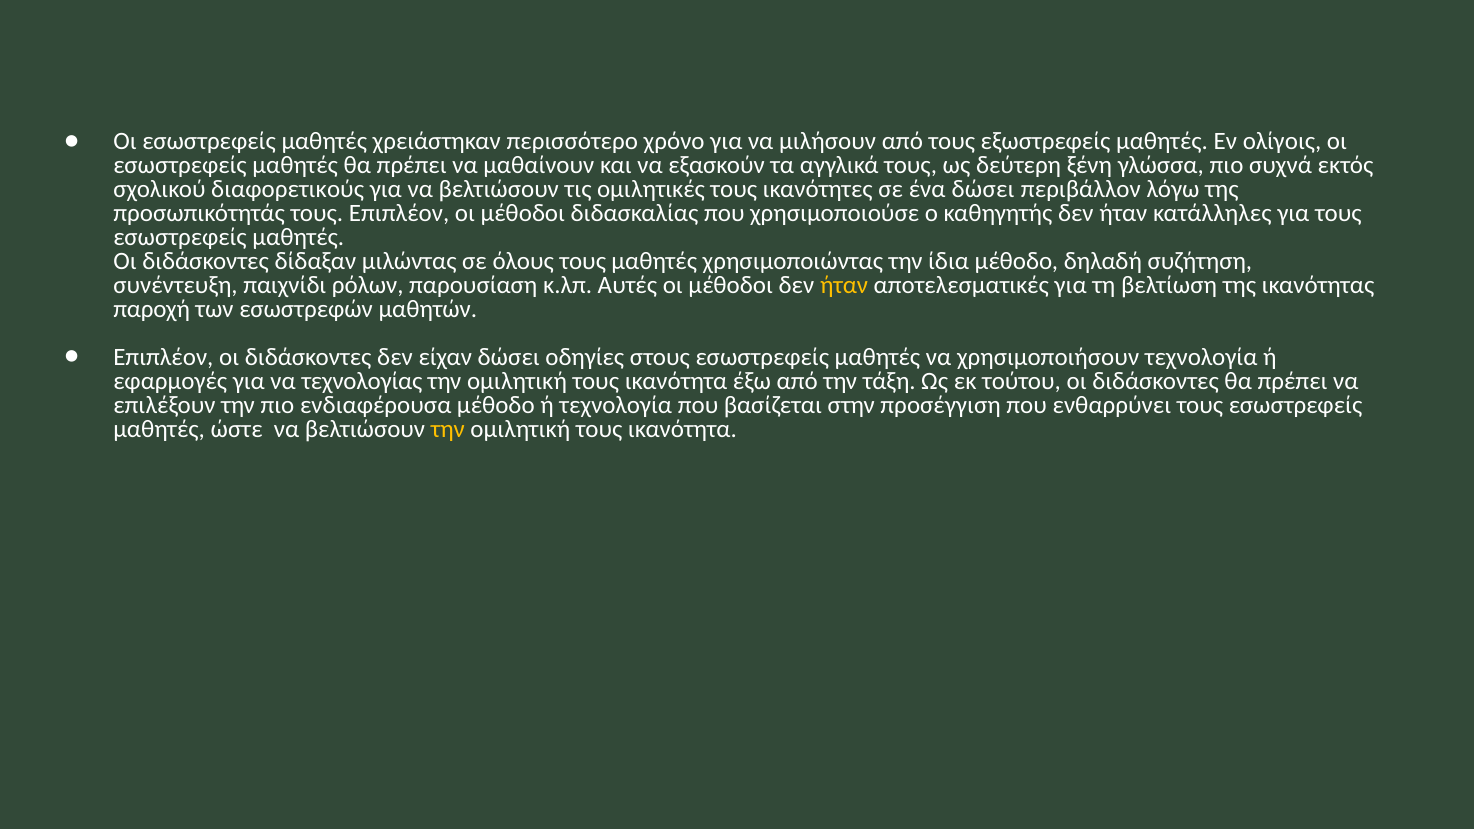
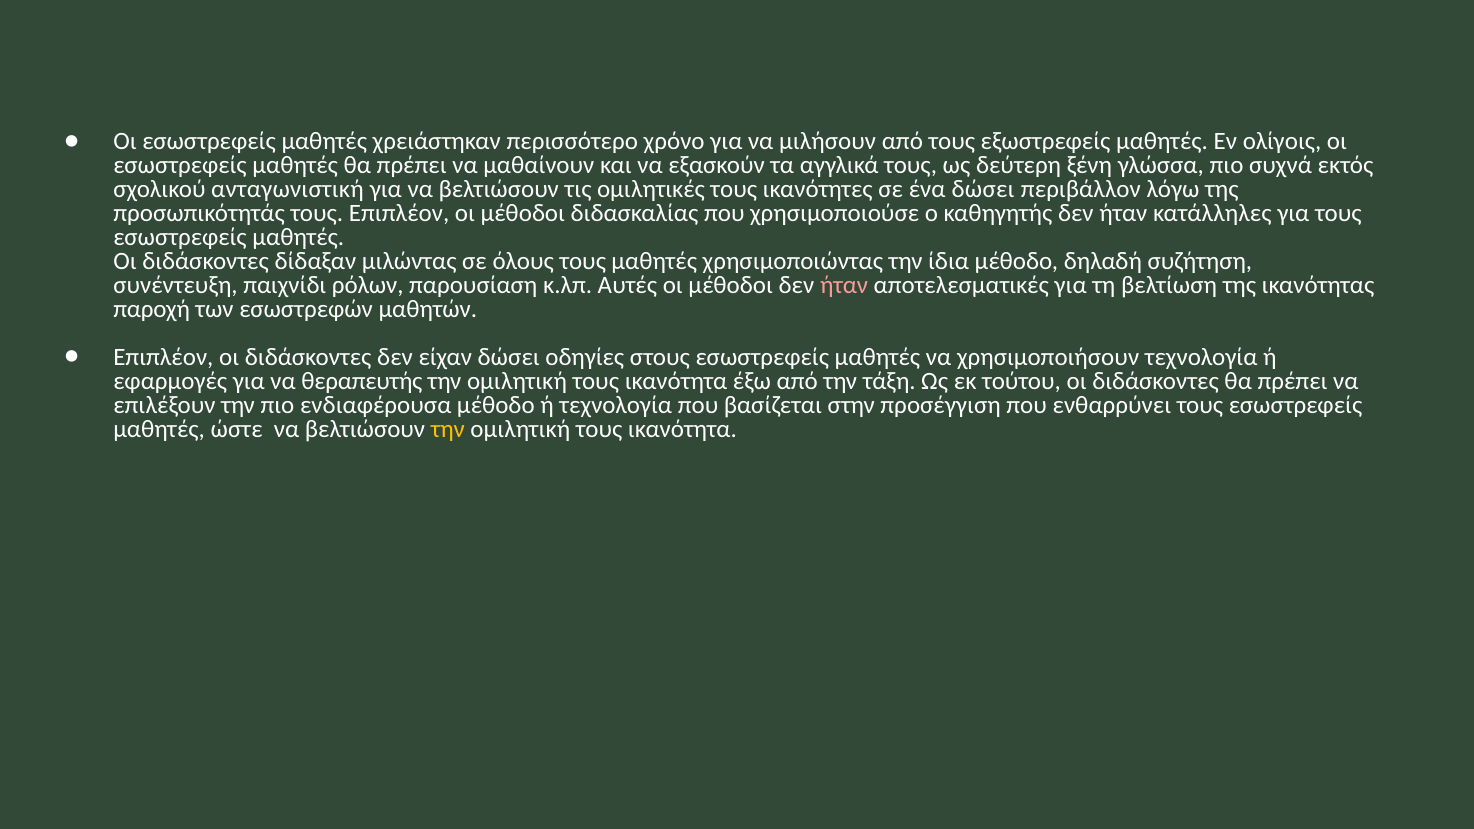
διαφορετικούς: διαφορετικούς -> ανταγωνιστική (288, 190)
ήταν colour: yellow -> pink (844, 285)
τεχνολογίας: τεχνολογίας -> θεραπευτής (362, 381)
